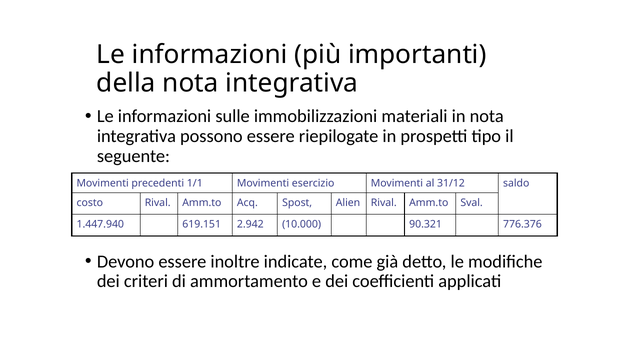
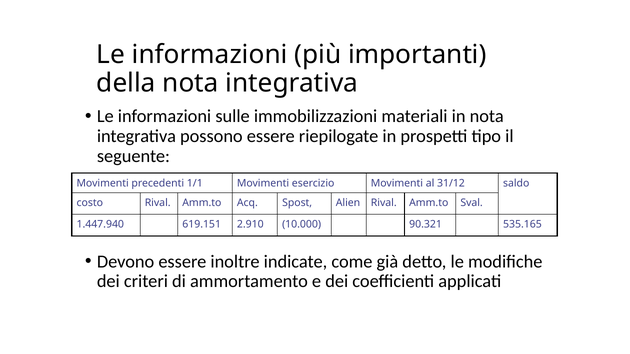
2.942: 2.942 -> 2.910 (250, 225)
776.376: 776.376 -> 535.165 (522, 225)
